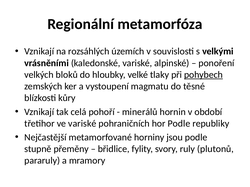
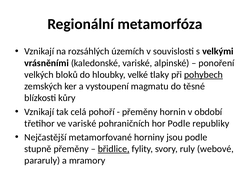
minerálů: minerálů -> přeměny (140, 112)
břidlice underline: none -> present (114, 149)
plutonů: plutonů -> webové (215, 149)
